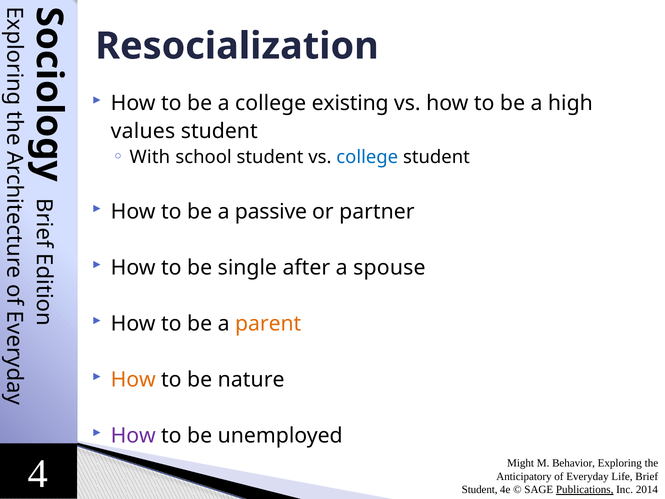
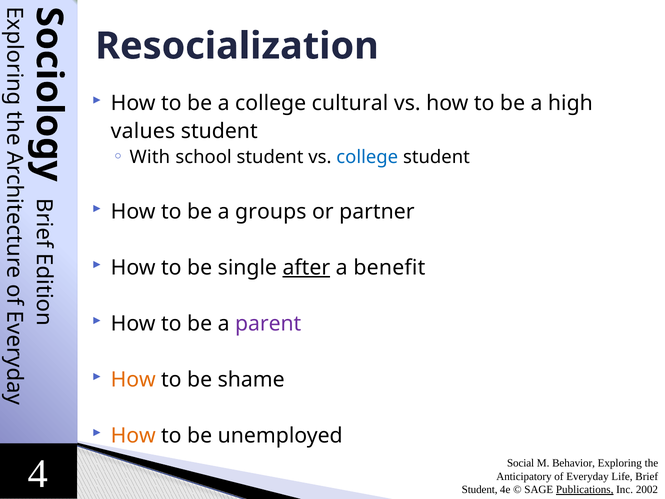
existing: existing -> cultural (350, 103)
passive: passive -> groups (271, 212)
after underline: none -> present (306, 268)
spouse: spouse -> benefit (389, 268)
parent colour: orange -> purple (268, 324)
nature: nature -> shame (251, 380)
How colour: purple -> orange (133, 436)
Might: Might -> Social (521, 463)
2014: 2014 -> 2002 (647, 490)
